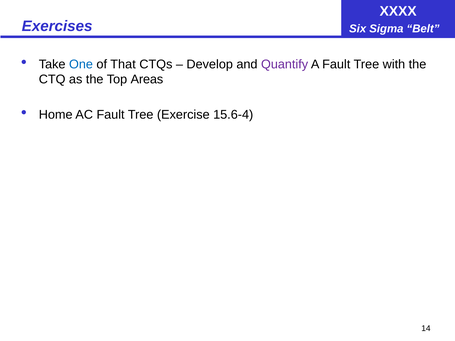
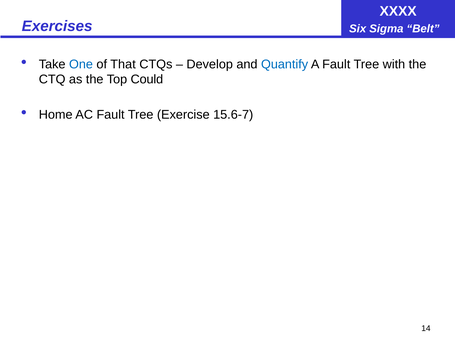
Quantify colour: purple -> blue (285, 64)
Areas: Areas -> Could (147, 79)
15.6-4: 15.6-4 -> 15.6-7 (233, 115)
